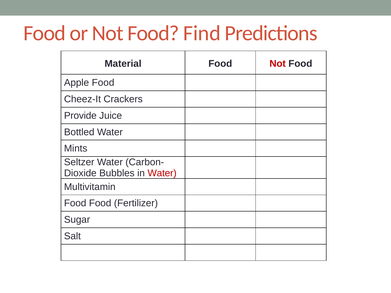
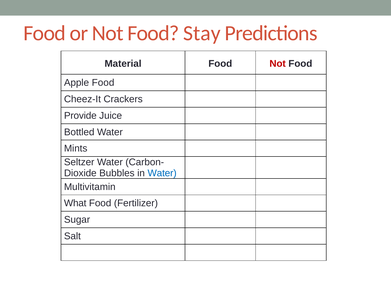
Find: Find -> Stay (202, 33)
Water colour: red -> blue (162, 173)
Food: Food -> What (75, 203)
